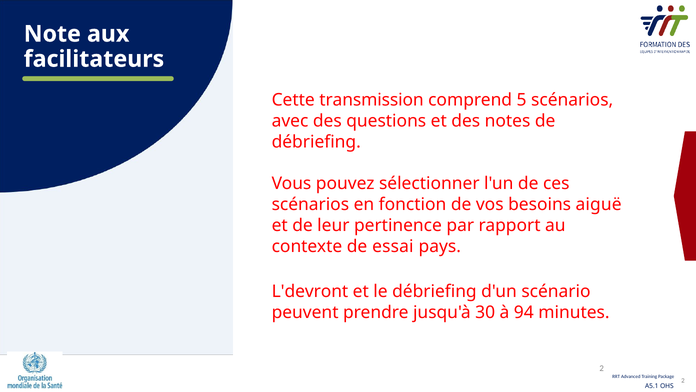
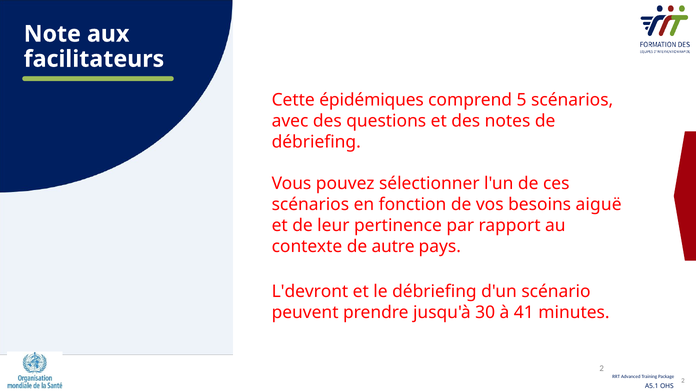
transmission: transmission -> épidémiques (372, 100)
essai: essai -> autre (393, 246)
94: 94 -> 41 (524, 312)
